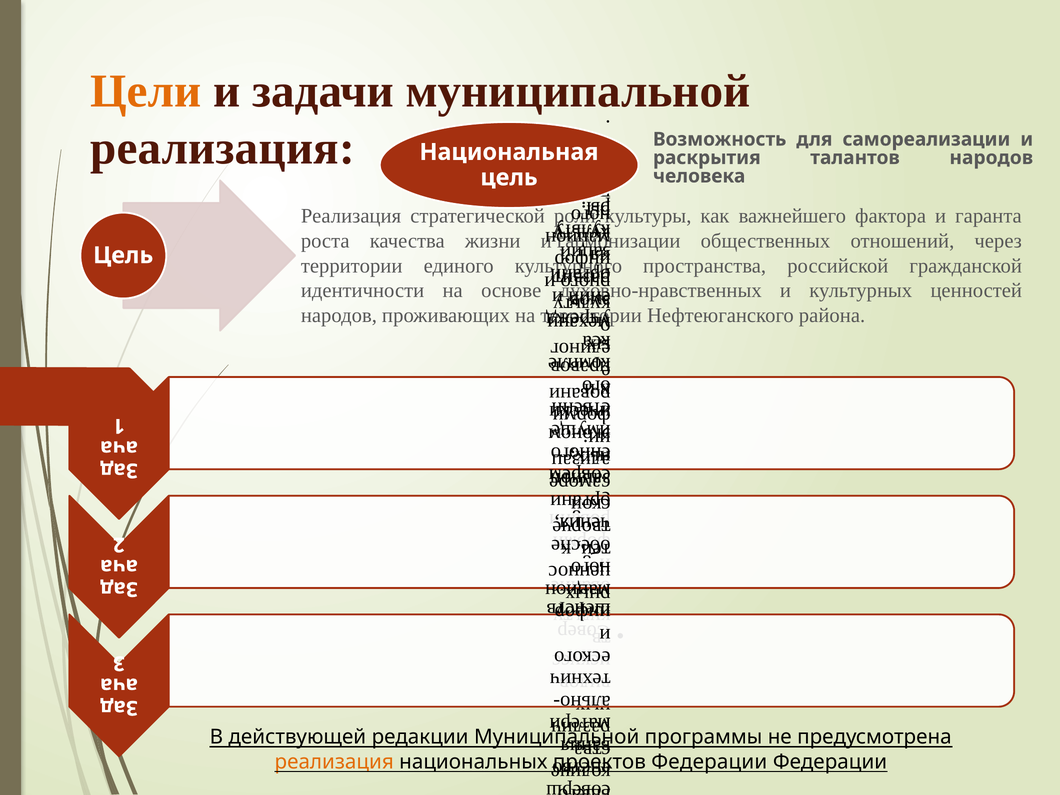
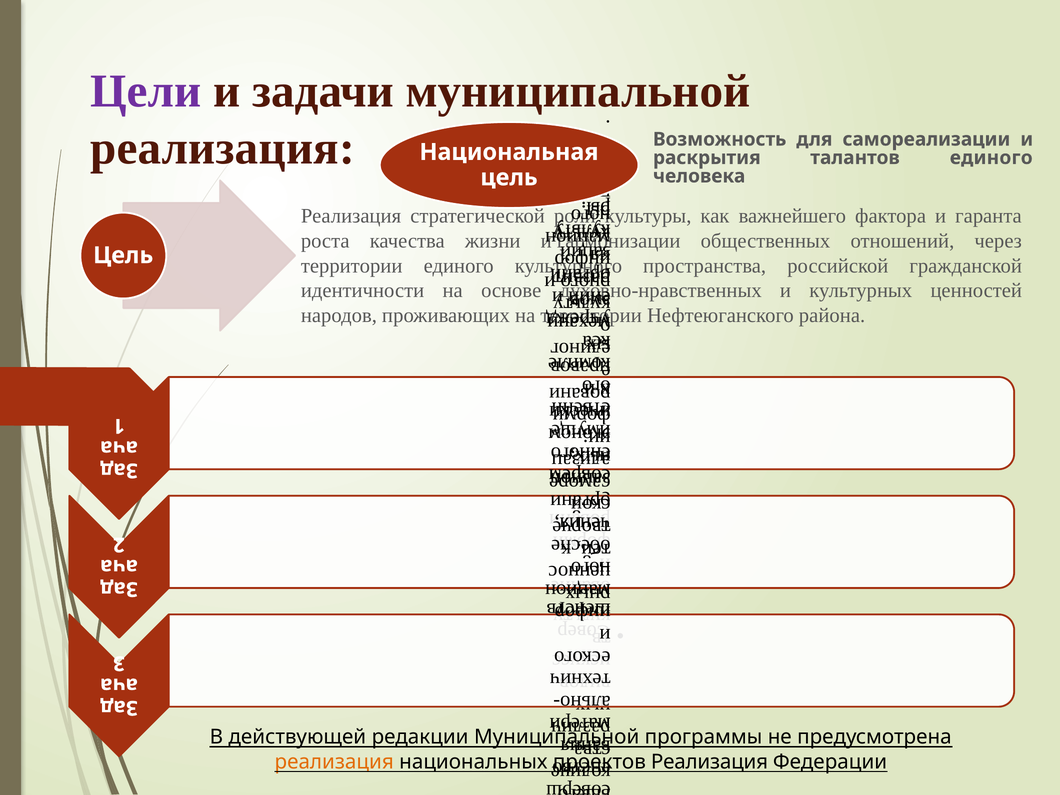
Цели colour: orange -> purple (146, 91)
талантов народов: народов -> единого (991, 158)
Федерации: Федерации -> Реализация (709, 762)
